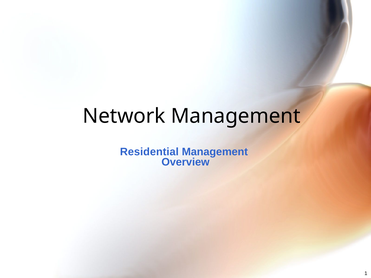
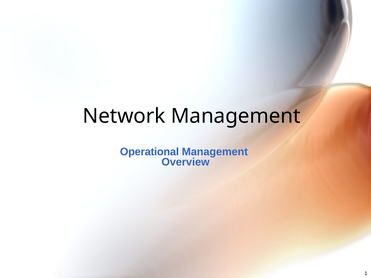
Residential: Residential -> Operational (149, 152)
